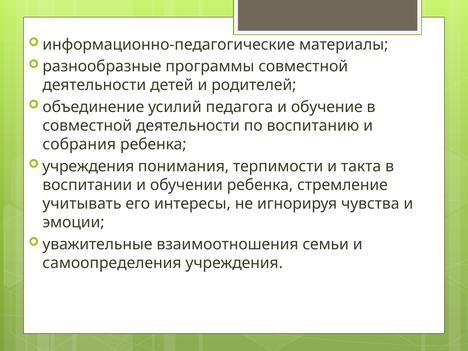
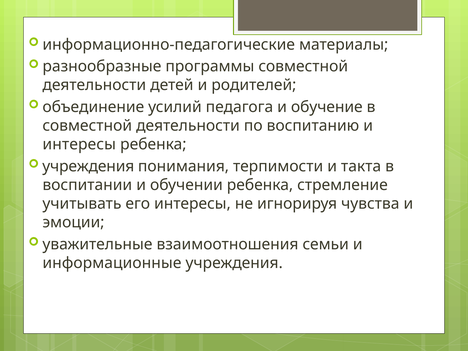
собрания: собрания -> интересы (79, 144)
самоопределения: самоопределения -> информационные (112, 263)
